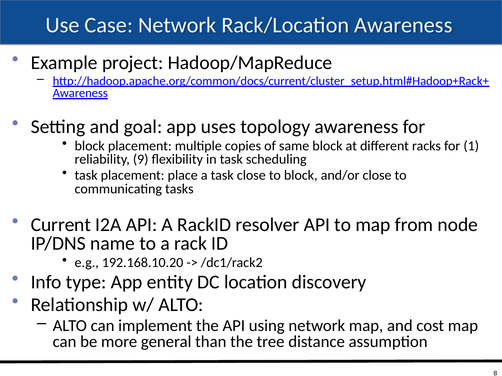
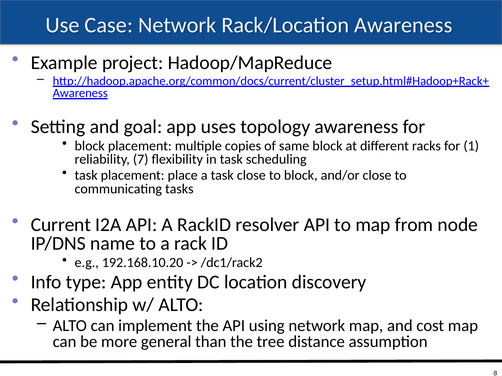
9: 9 -> 7 (141, 159)
